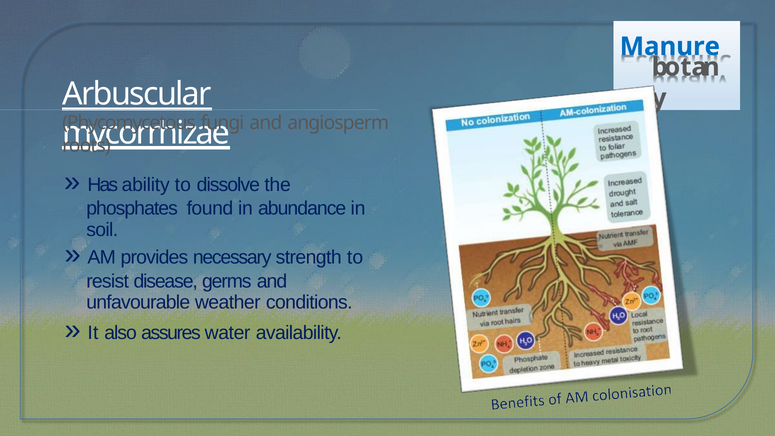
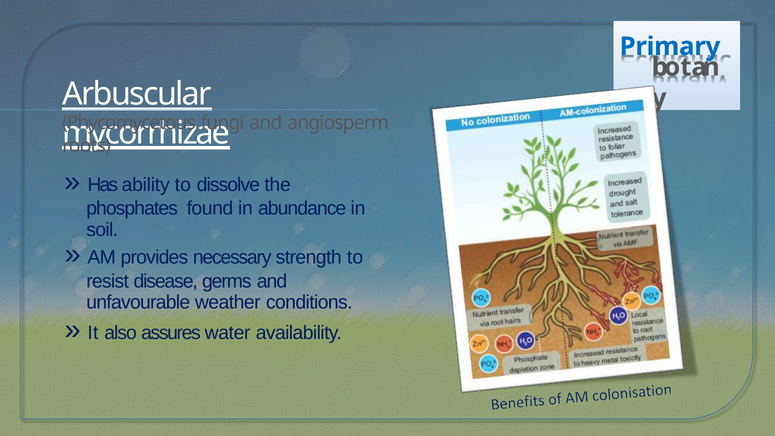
Manure: Manure -> Primary (670, 47)
